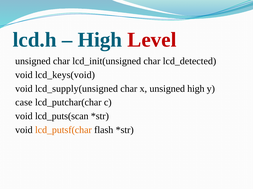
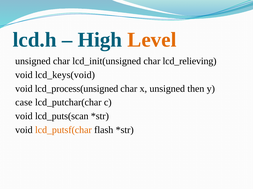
Level colour: red -> orange (152, 40)
lcd_detected: lcd_detected -> lcd_relieving (190, 61)
lcd_supply(unsigned: lcd_supply(unsigned -> lcd_process(unsigned (77, 89)
unsigned high: high -> then (196, 89)
